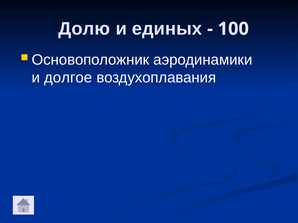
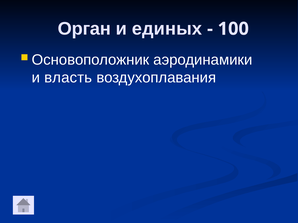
Долю: Долю -> Орган (84, 29)
долгое: долгое -> власть (68, 78)
